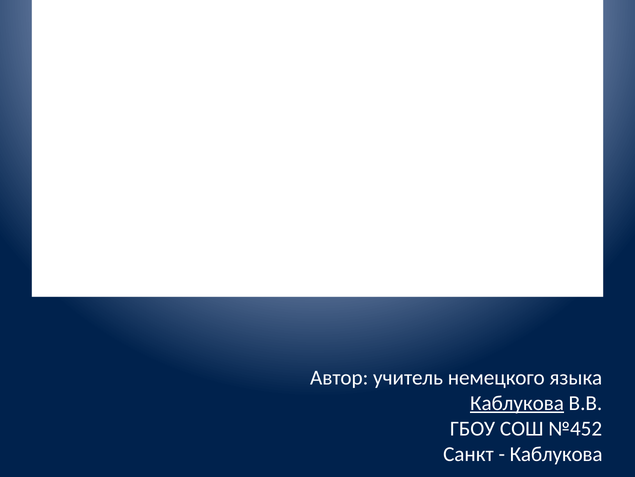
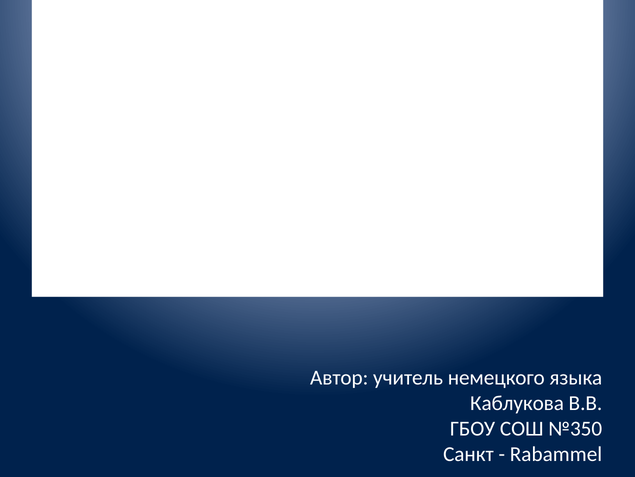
Каблукова underline: present -> none (517, 403)
№452: №452 -> №350 (575, 428)
Каблукова: Каблукова -> Rabammel (556, 453)
